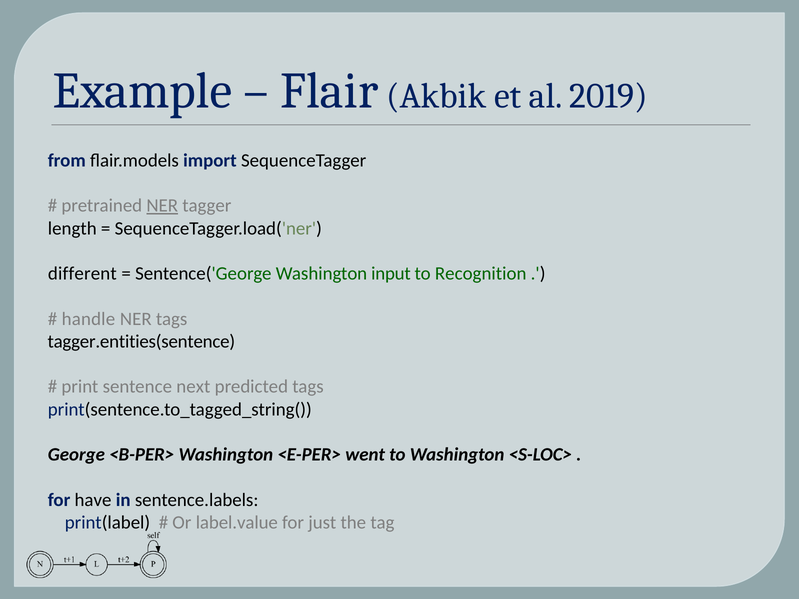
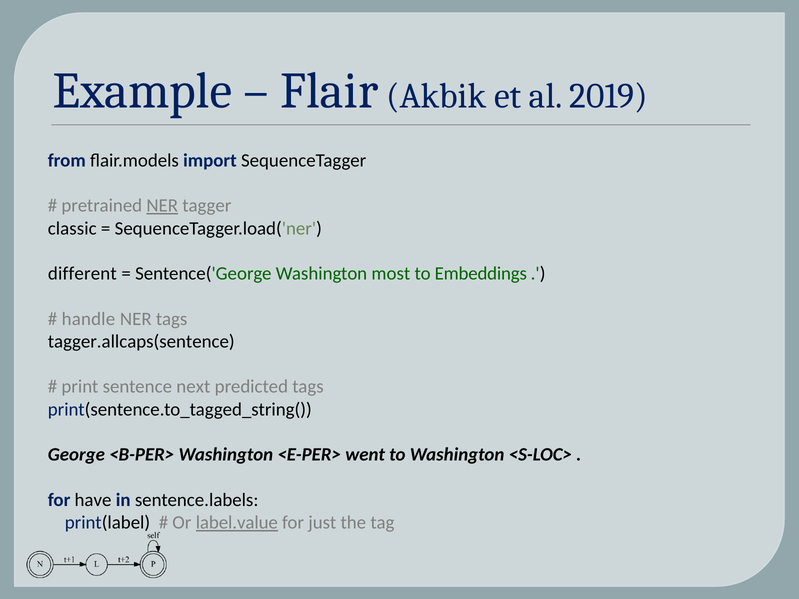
length: length -> classic (72, 228)
input: input -> most (391, 274)
Recognition: Recognition -> Embeddings (481, 274)
tagger.entities(sentence: tagger.entities(sentence -> tagger.allcaps(sentence (141, 342)
label.value underline: none -> present (237, 523)
